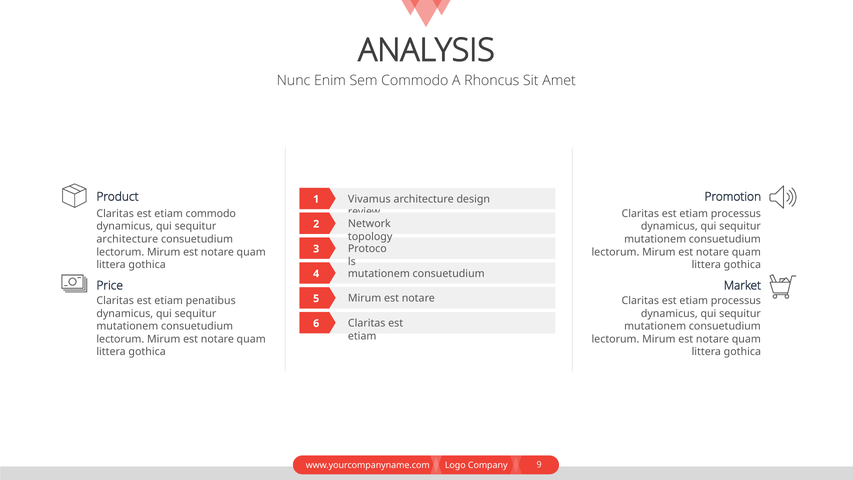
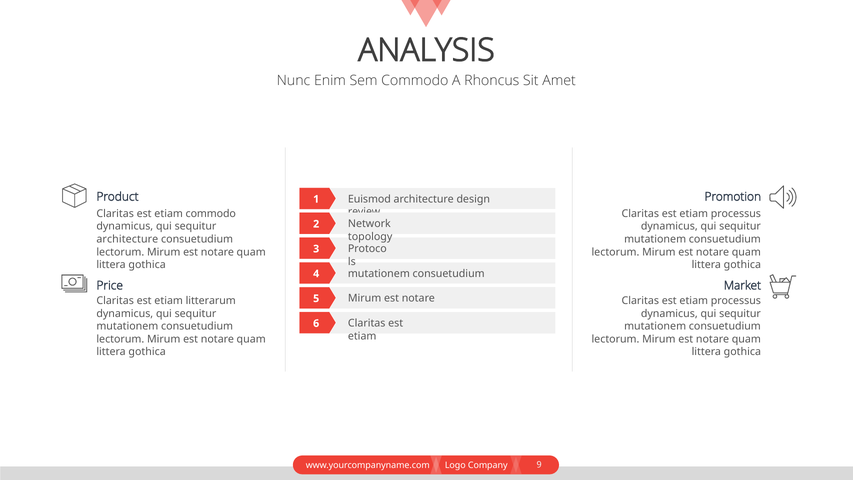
Vivamus: Vivamus -> Euismod (369, 199)
penatibus: penatibus -> litterarum (211, 301)
